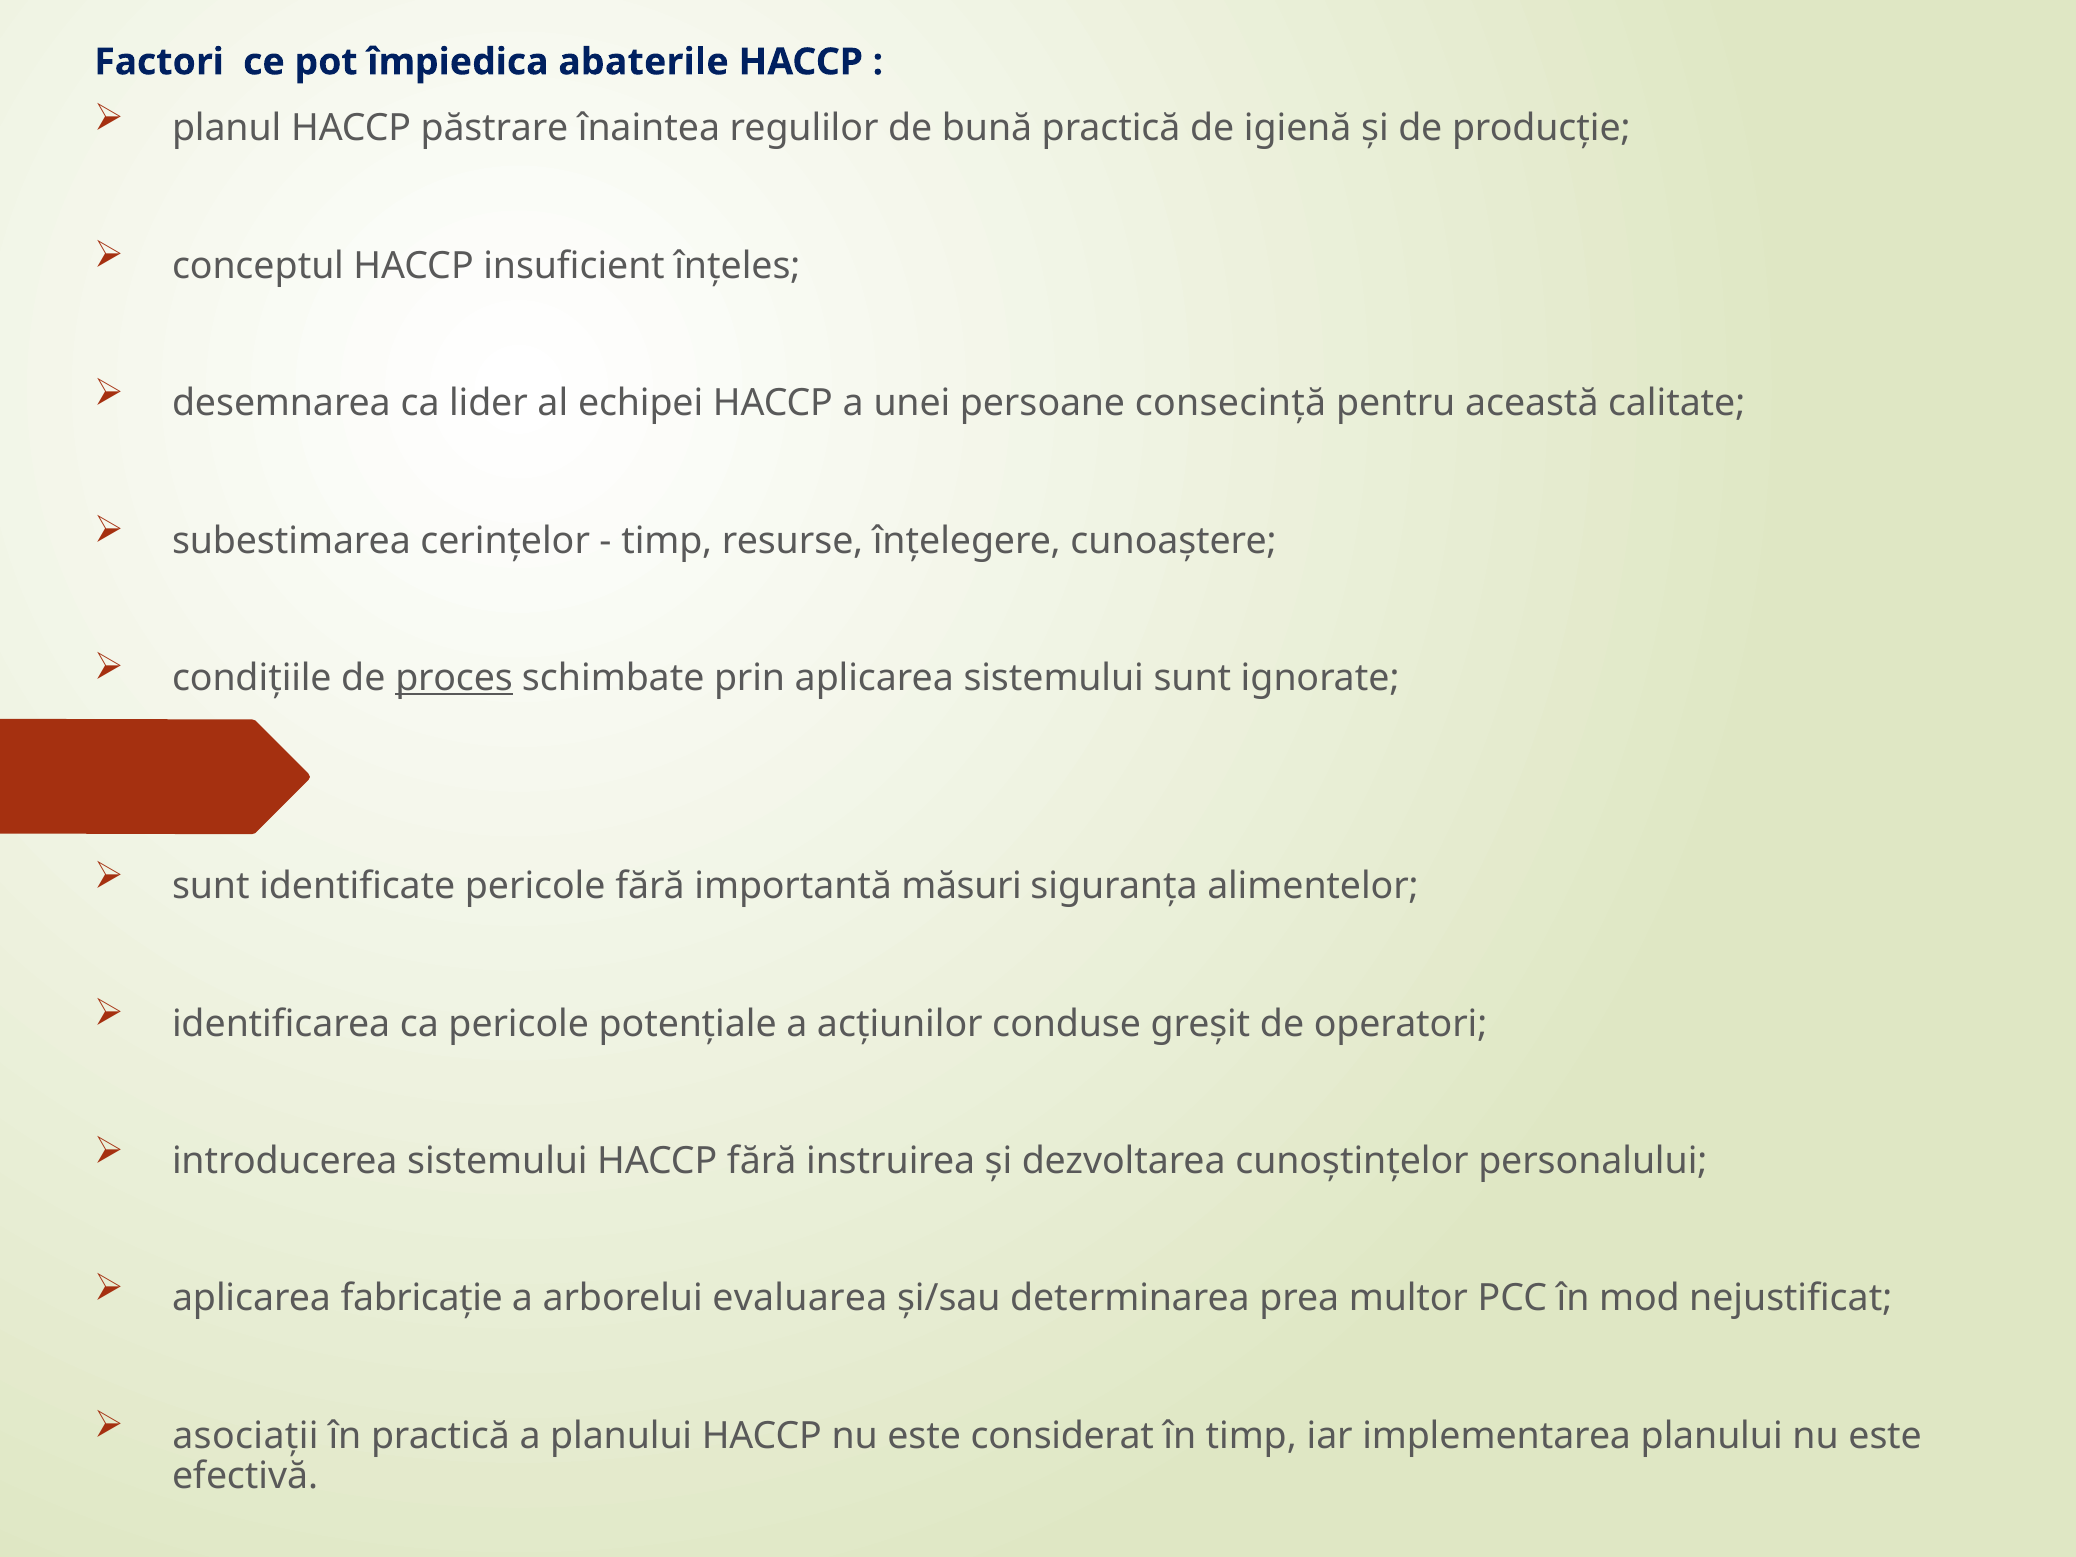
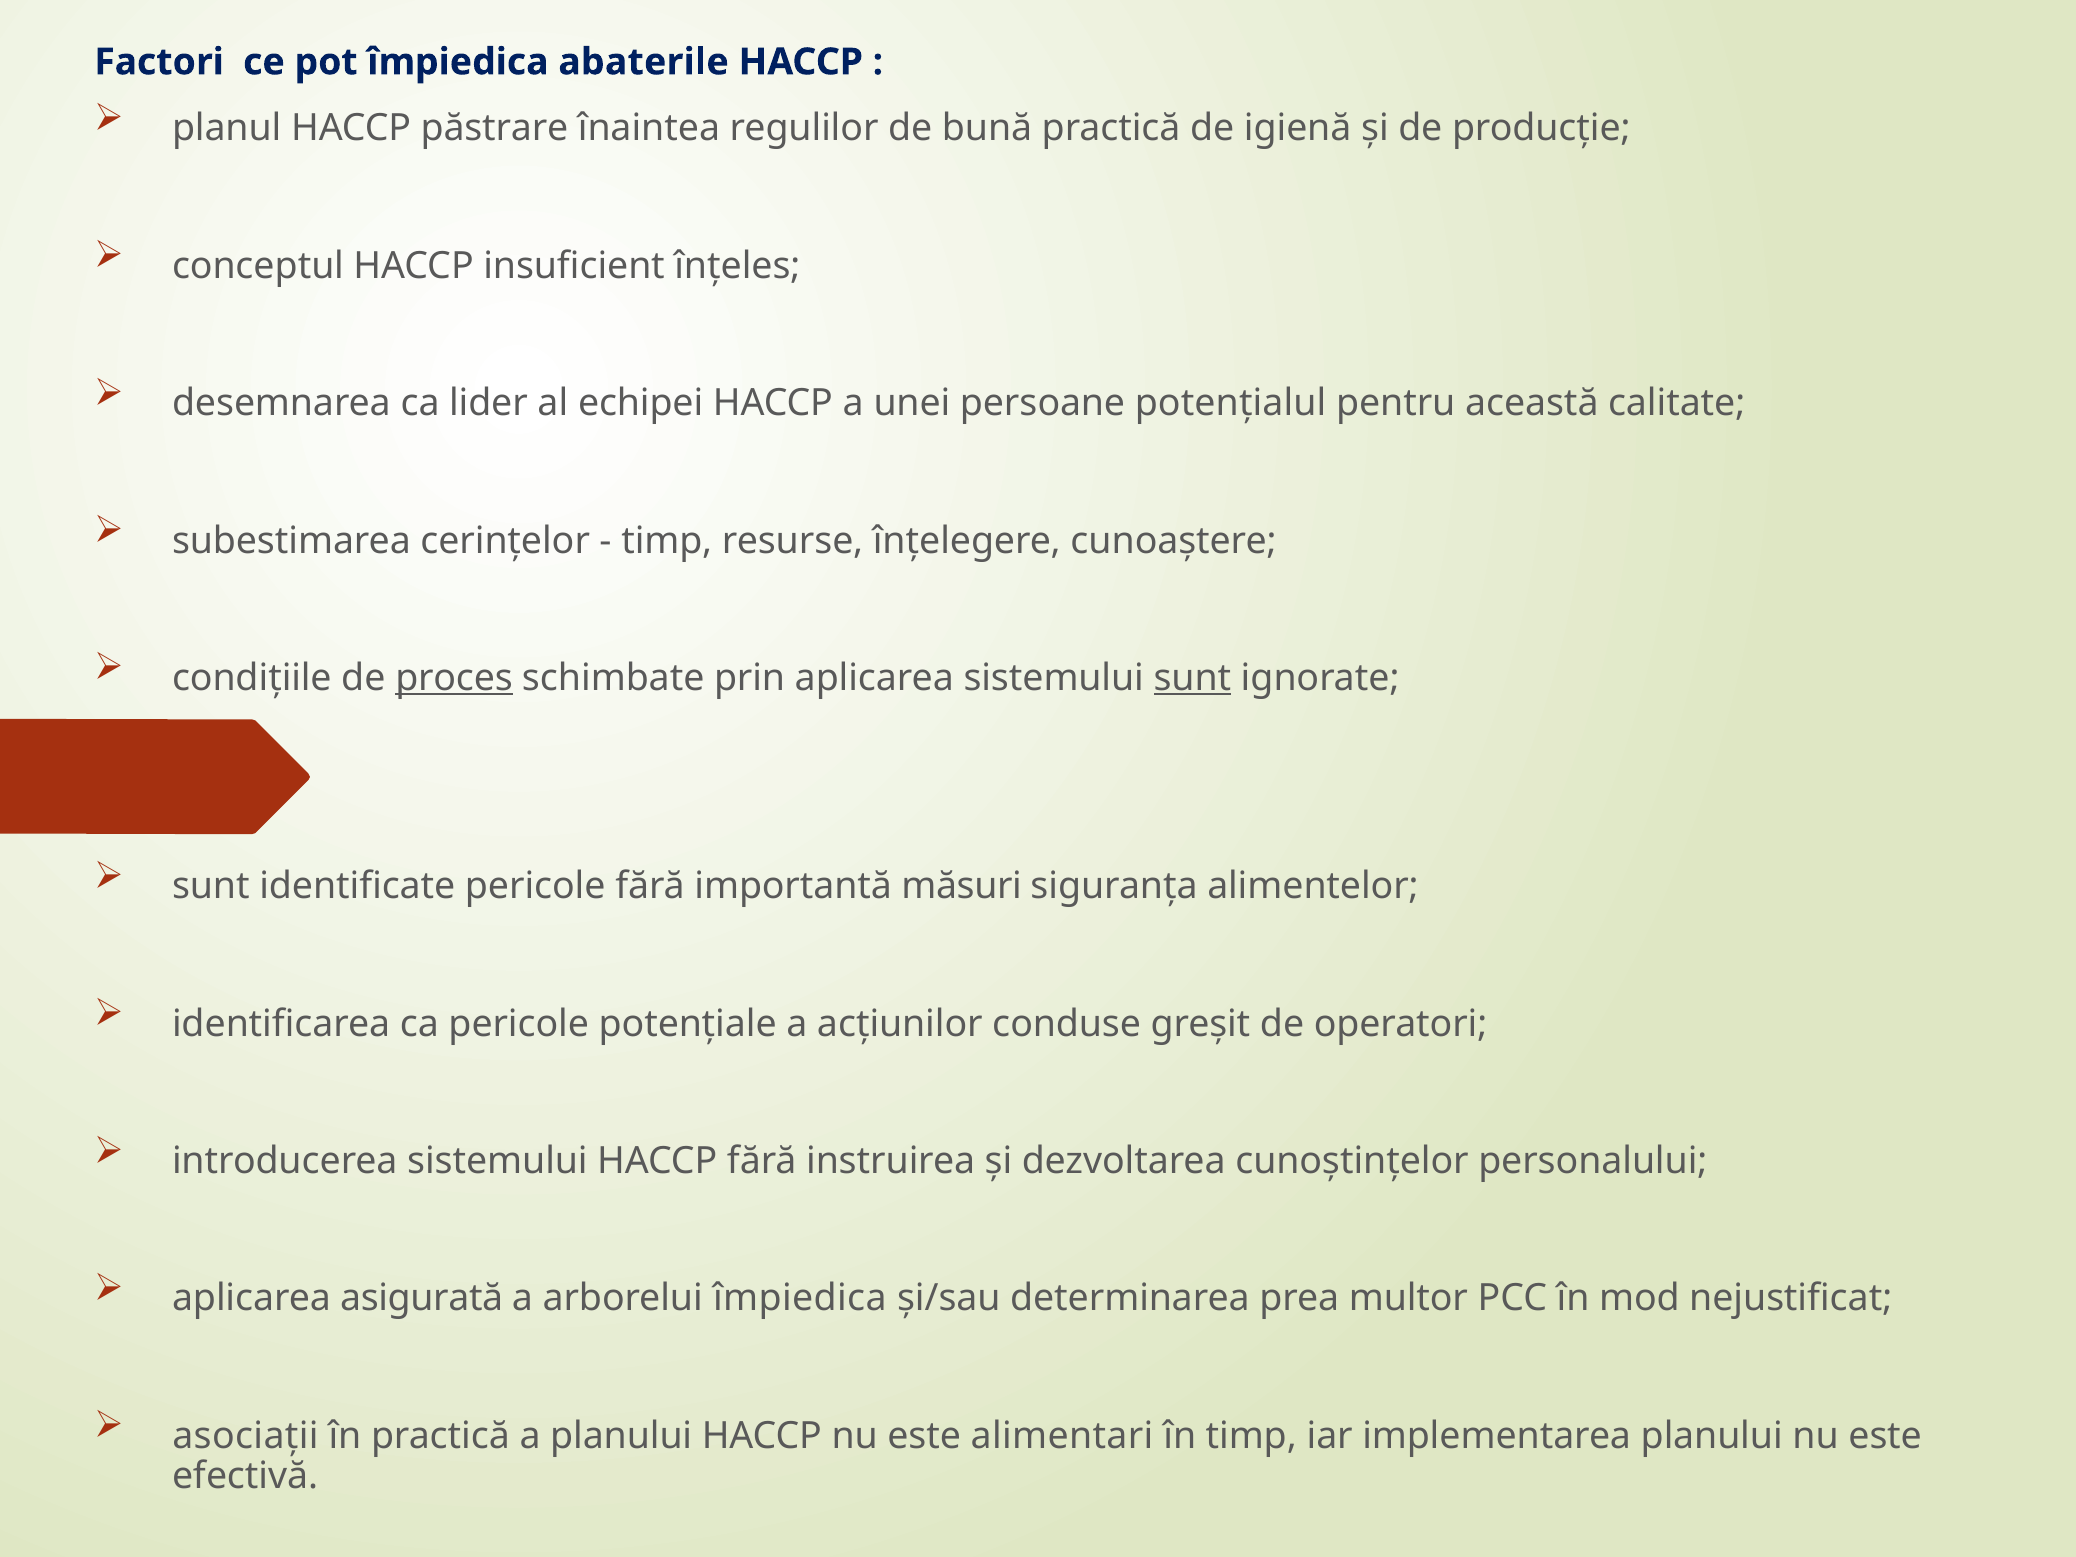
consecință: consecință -> potențialul (1231, 403)
sunt underline: none -> present (1192, 678)
fabricație: fabricație -> asigurată (422, 1299)
arborelui evaluarea: evaluarea -> împiedica (800, 1299)
considerat: considerat -> alimentari (1062, 1436)
